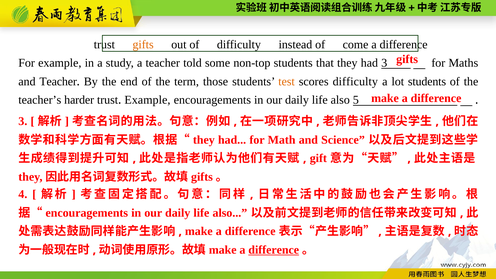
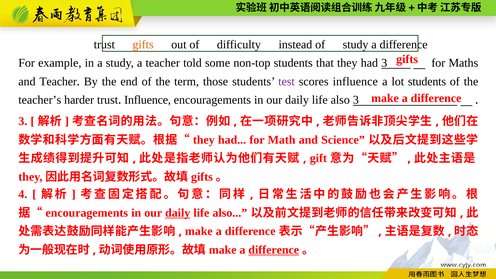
of come: come -> study (356, 44)
test colour: orange -> purple (287, 81)
scores difficulty: difficulty -> influence (355, 81)
Example: Example -> Influence (148, 100)
also 5: 5 -> 3 (356, 100)
daily underline: none -> present (178, 213)
